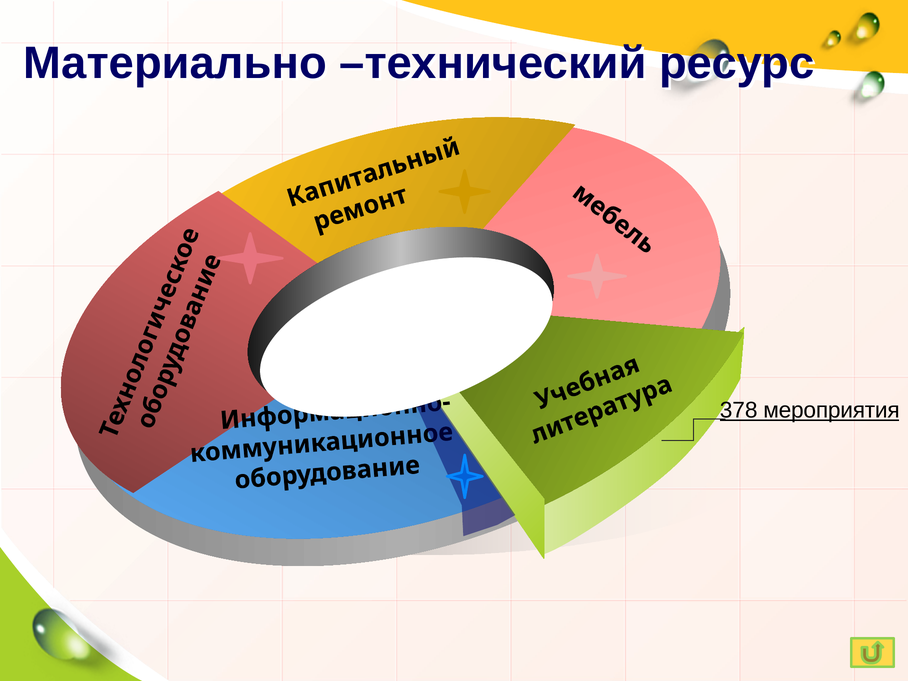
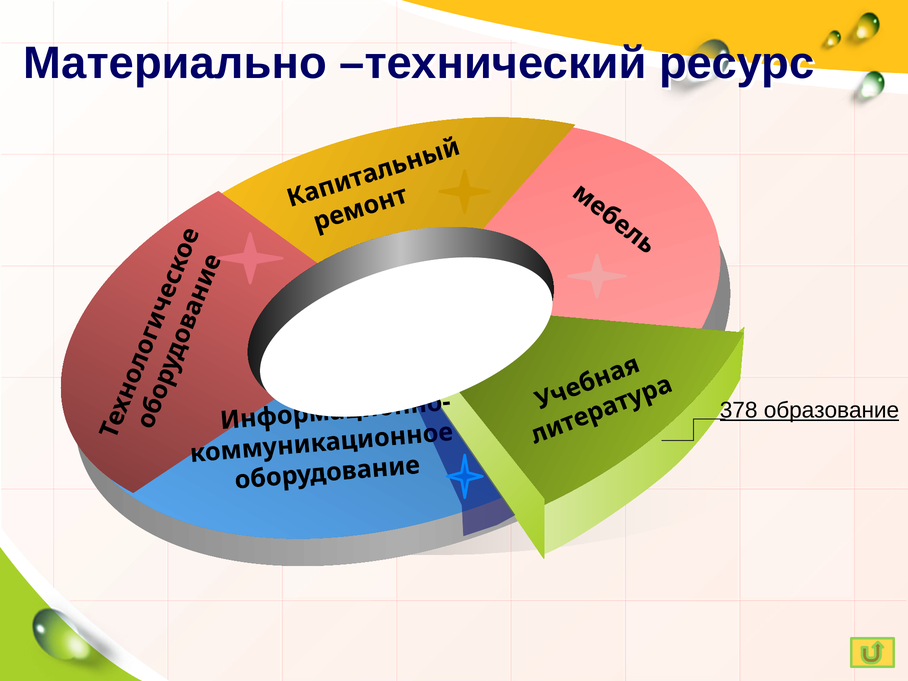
мероприятия: мероприятия -> образование (831, 410)
